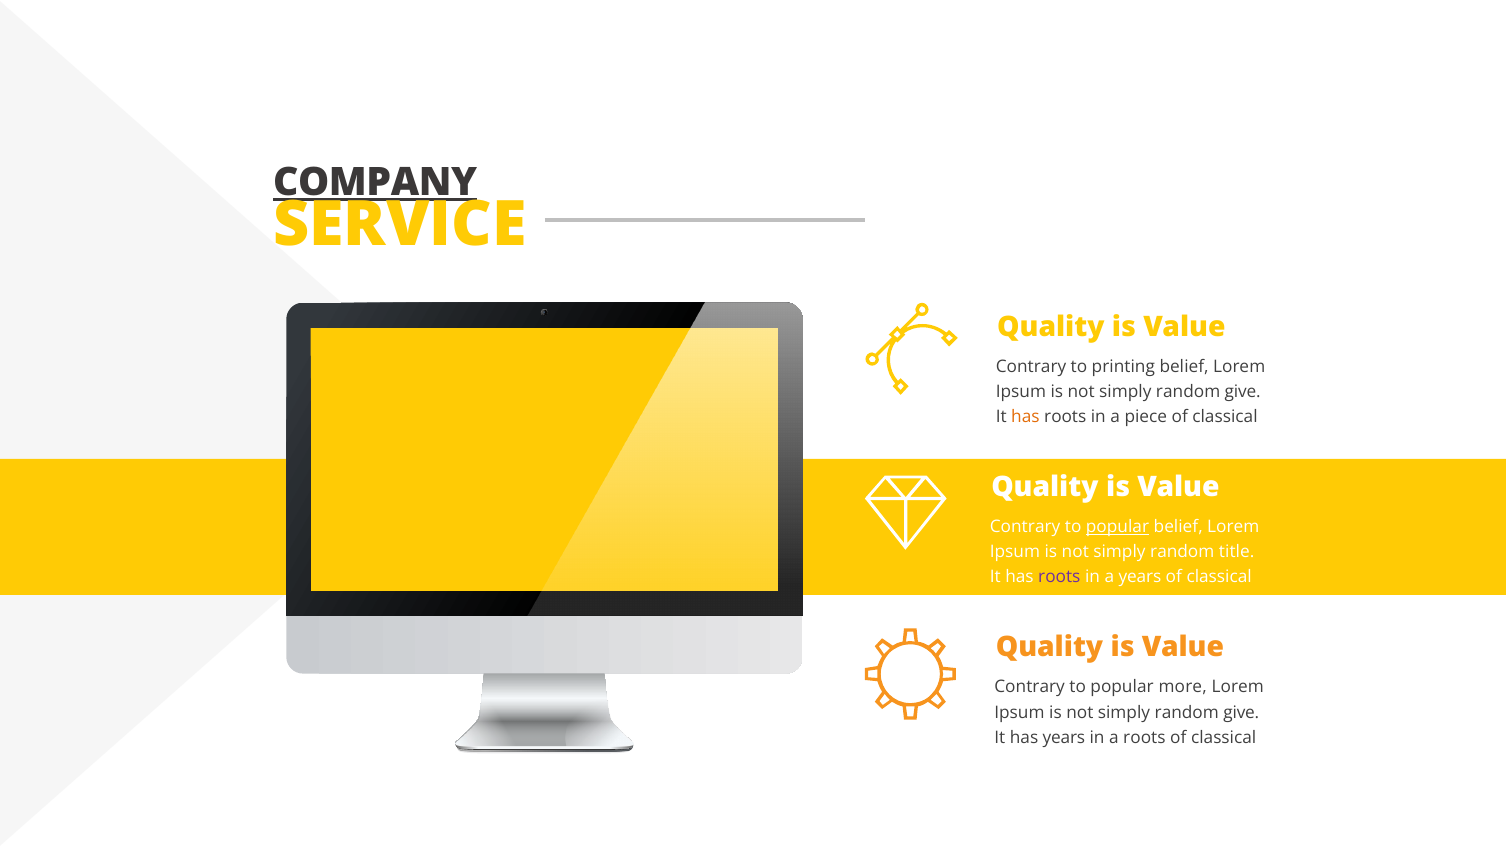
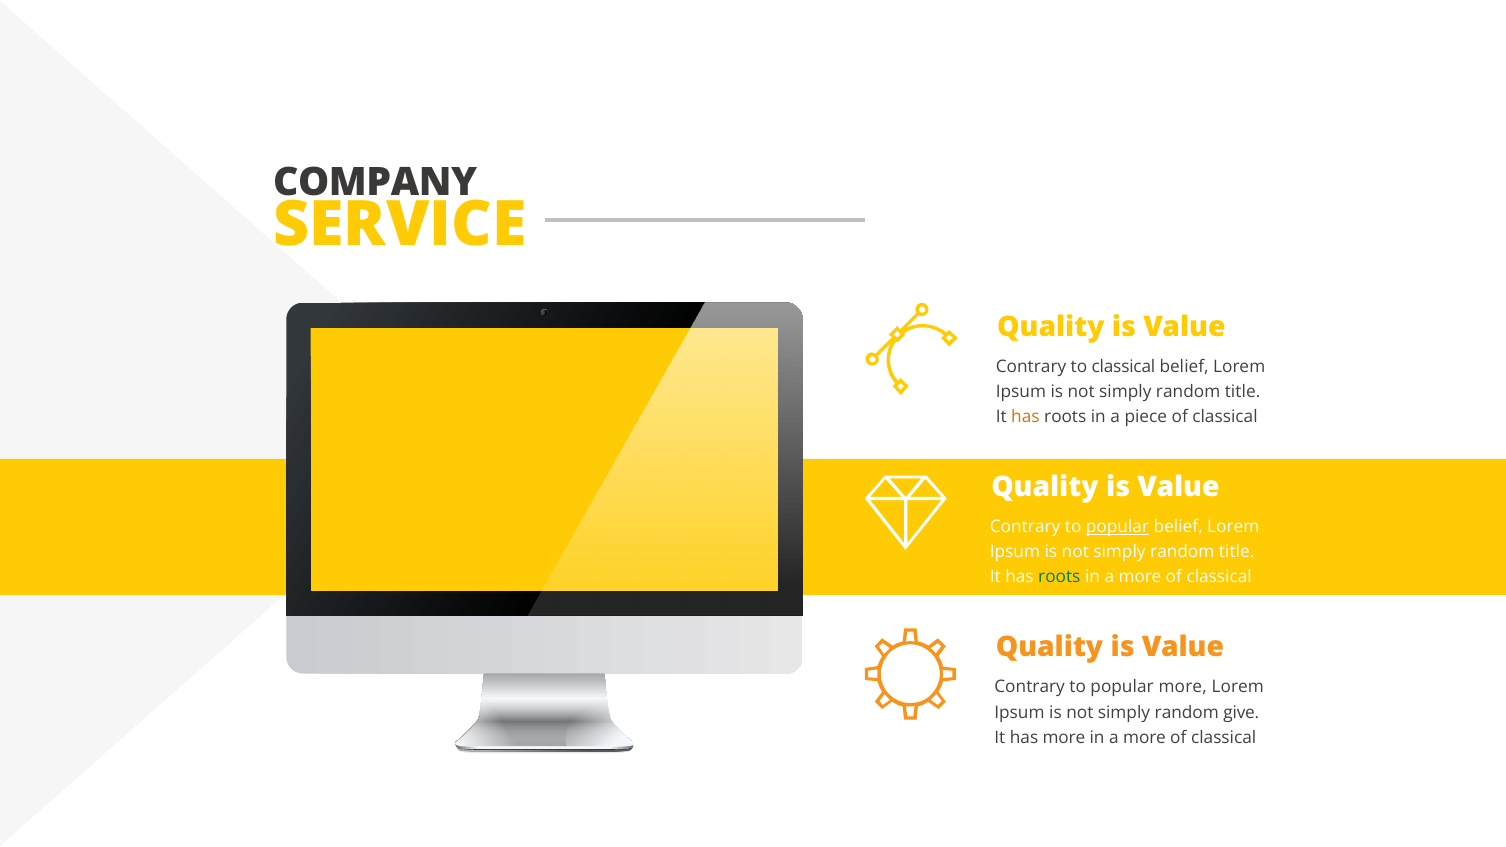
COMPANY underline: present -> none (375, 183)
to printing: printing -> classical (1123, 367)
give: give -> title (1243, 392)
roots colour: purple -> green (1059, 577)
years: years -> more (1140, 577)
has years: years -> more (1064, 738)
roots: roots -> more (1145, 738)
